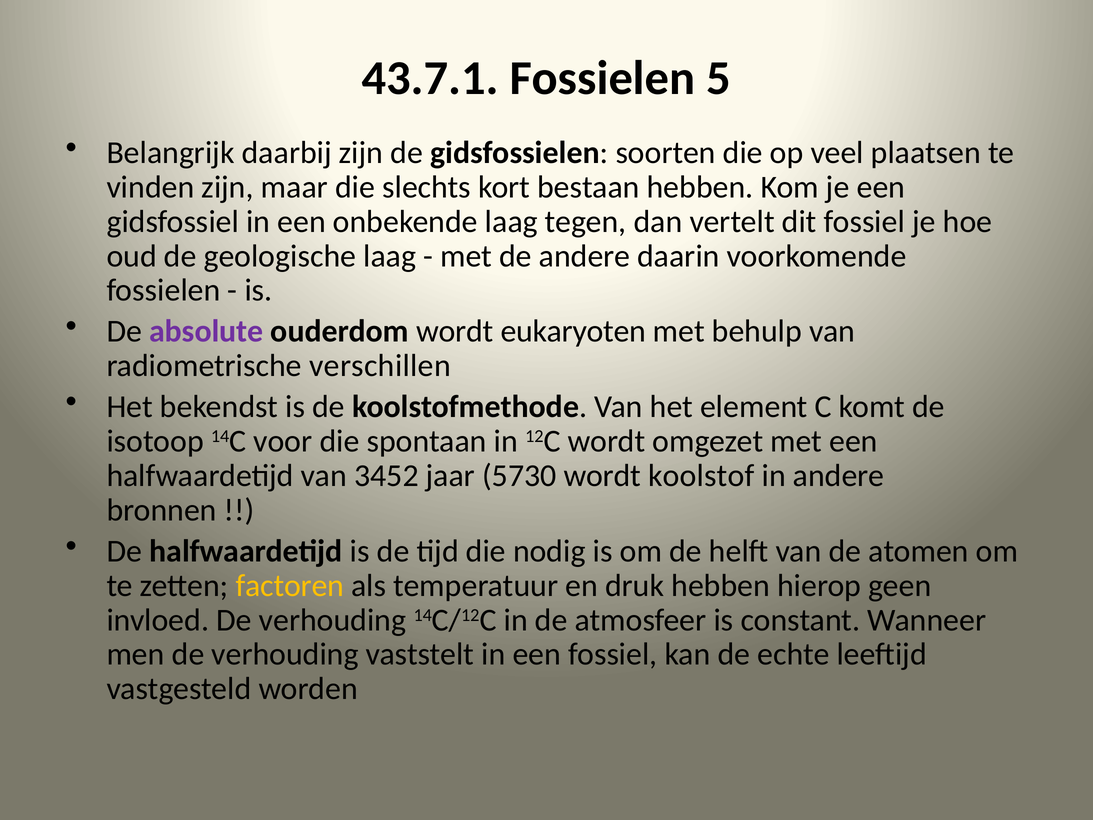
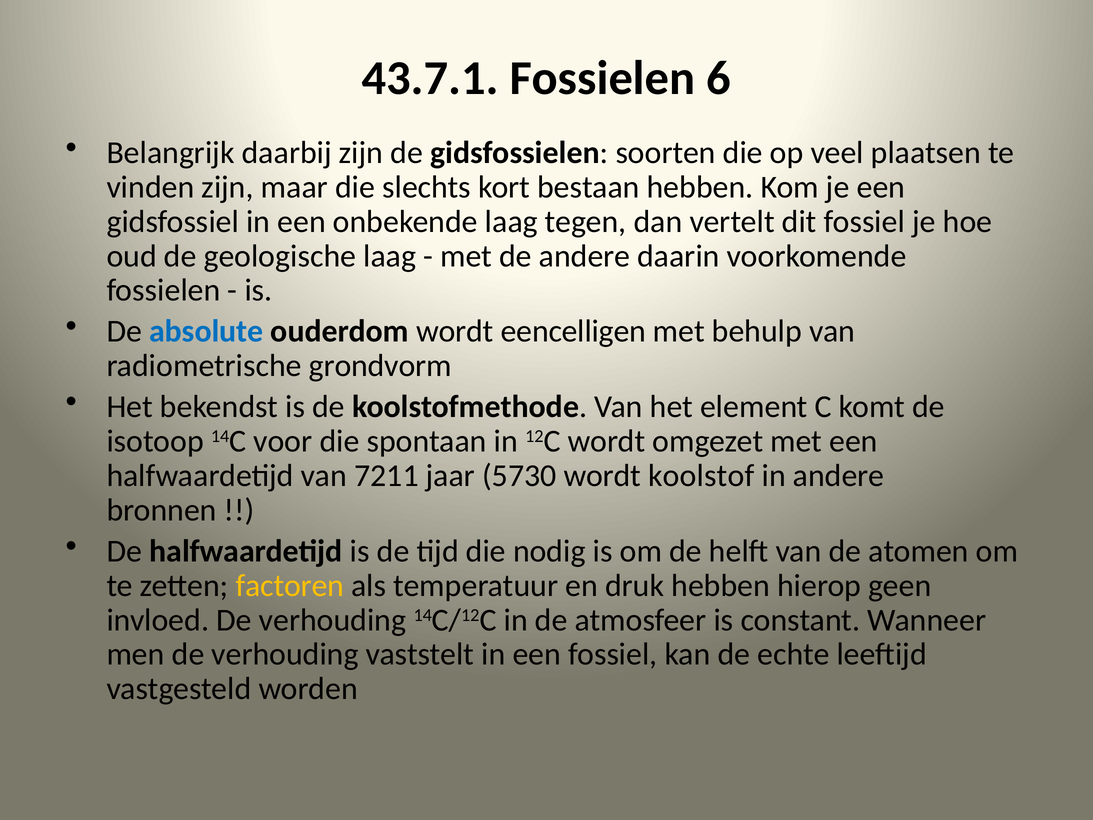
5: 5 -> 6 (719, 78)
absolute colour: purple -> blue (206, 331)
eukaryoten: eukaryoten -> eencelligen (573, 331)
verschillen: verschillen -> grondvorm (380, 366)
3452: 3452 -> 7211 (386, 476)
